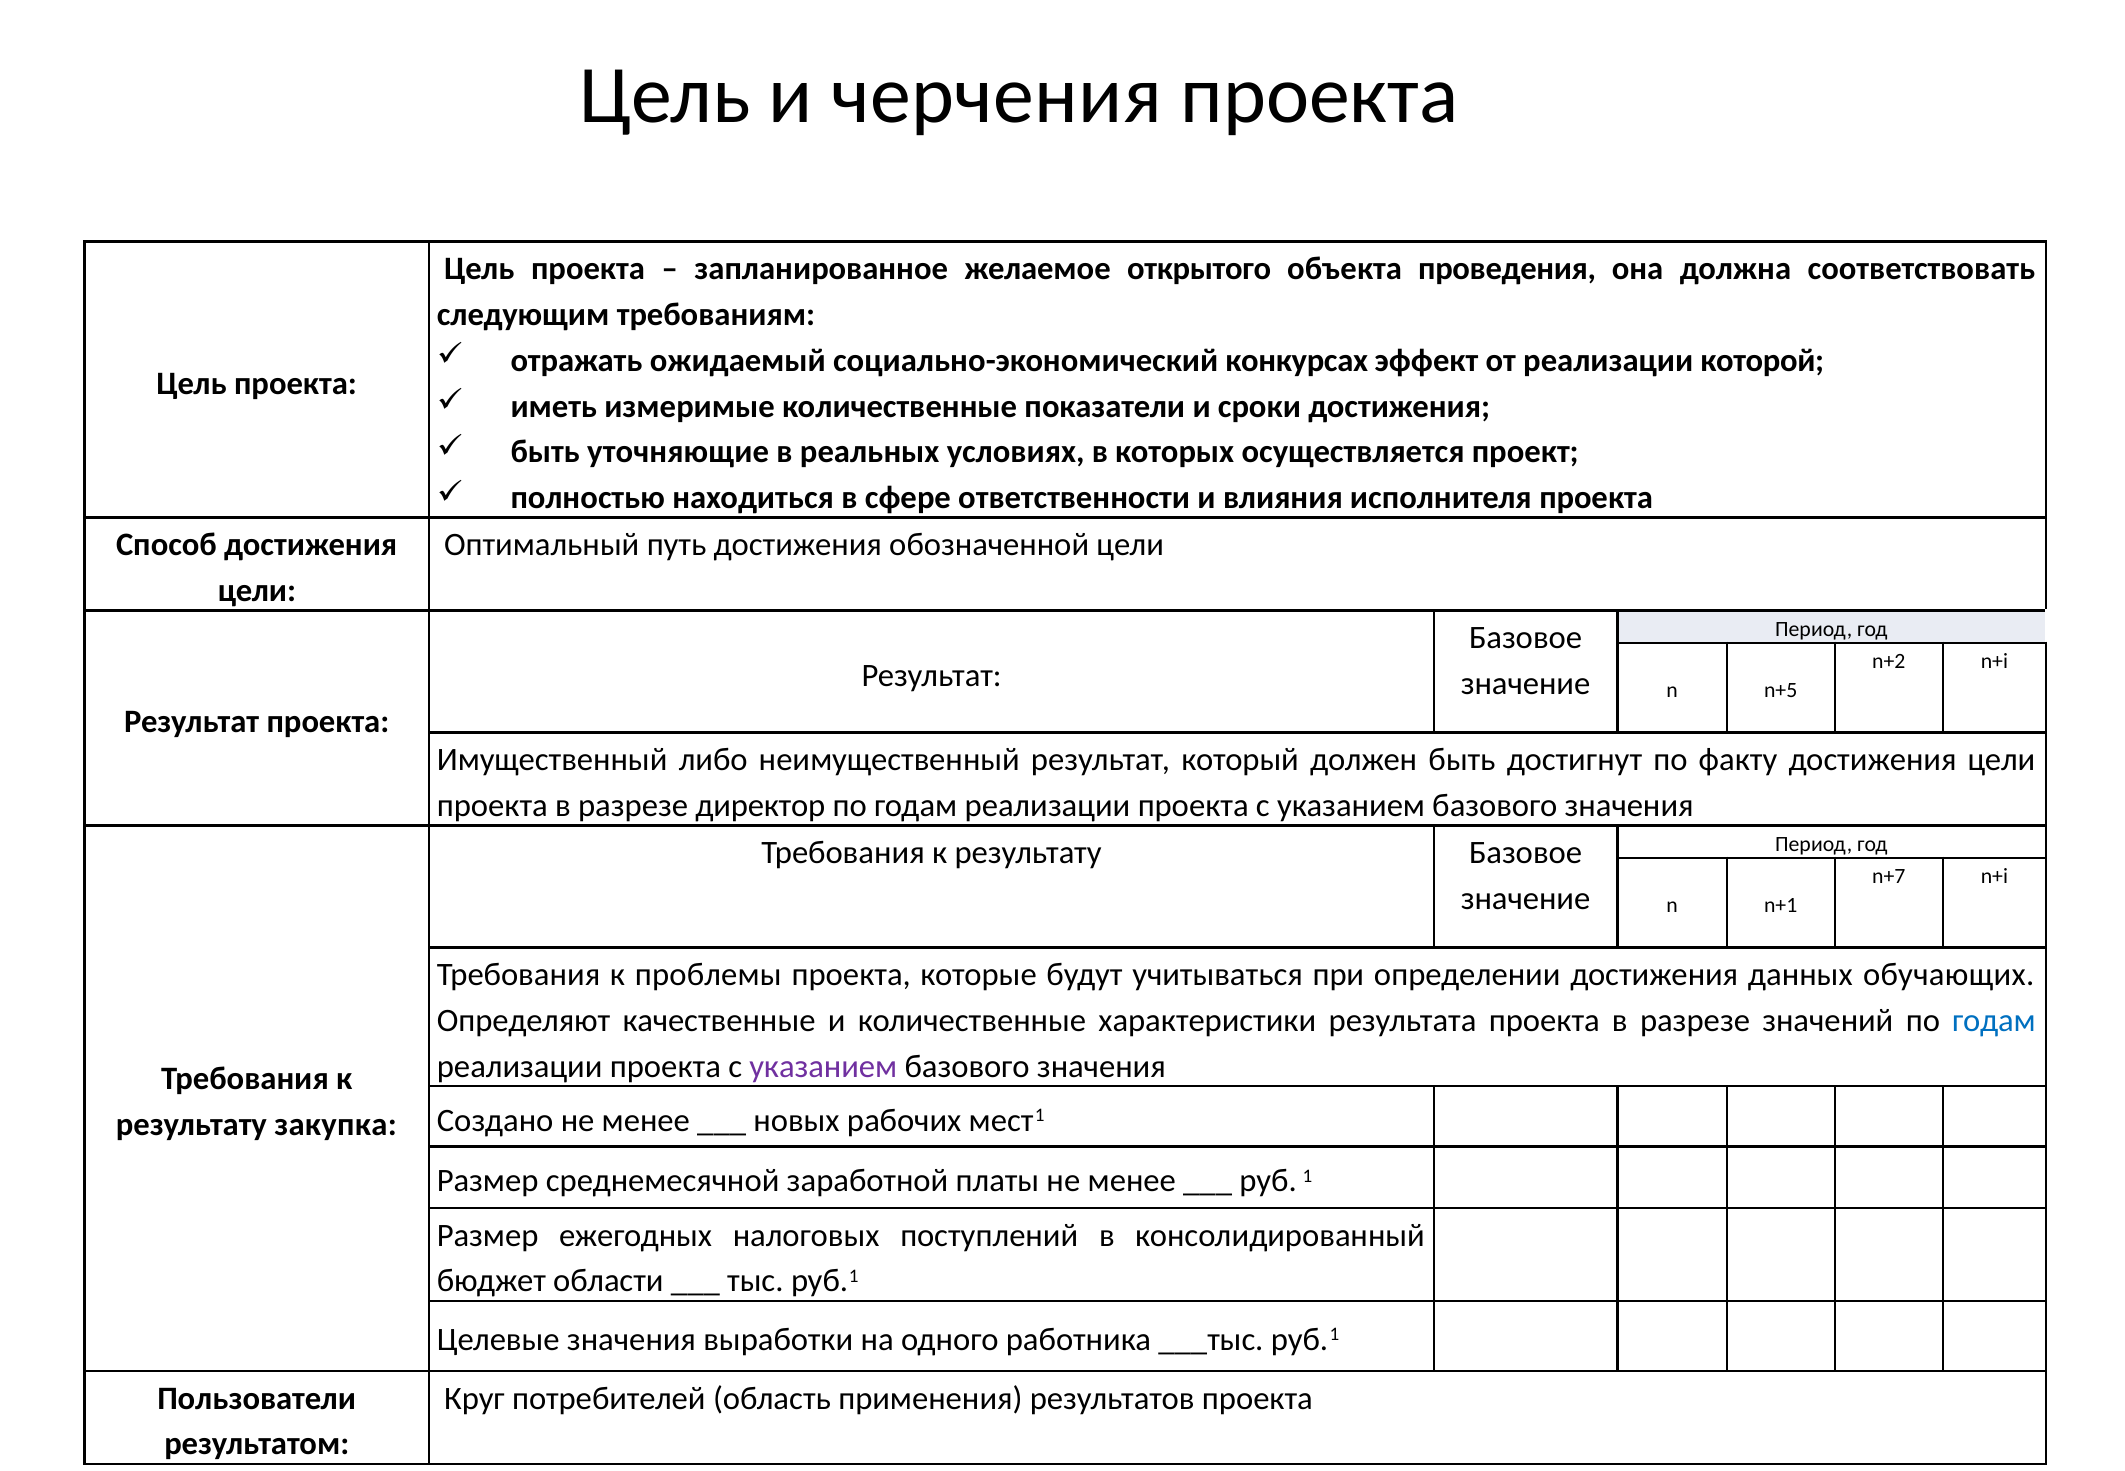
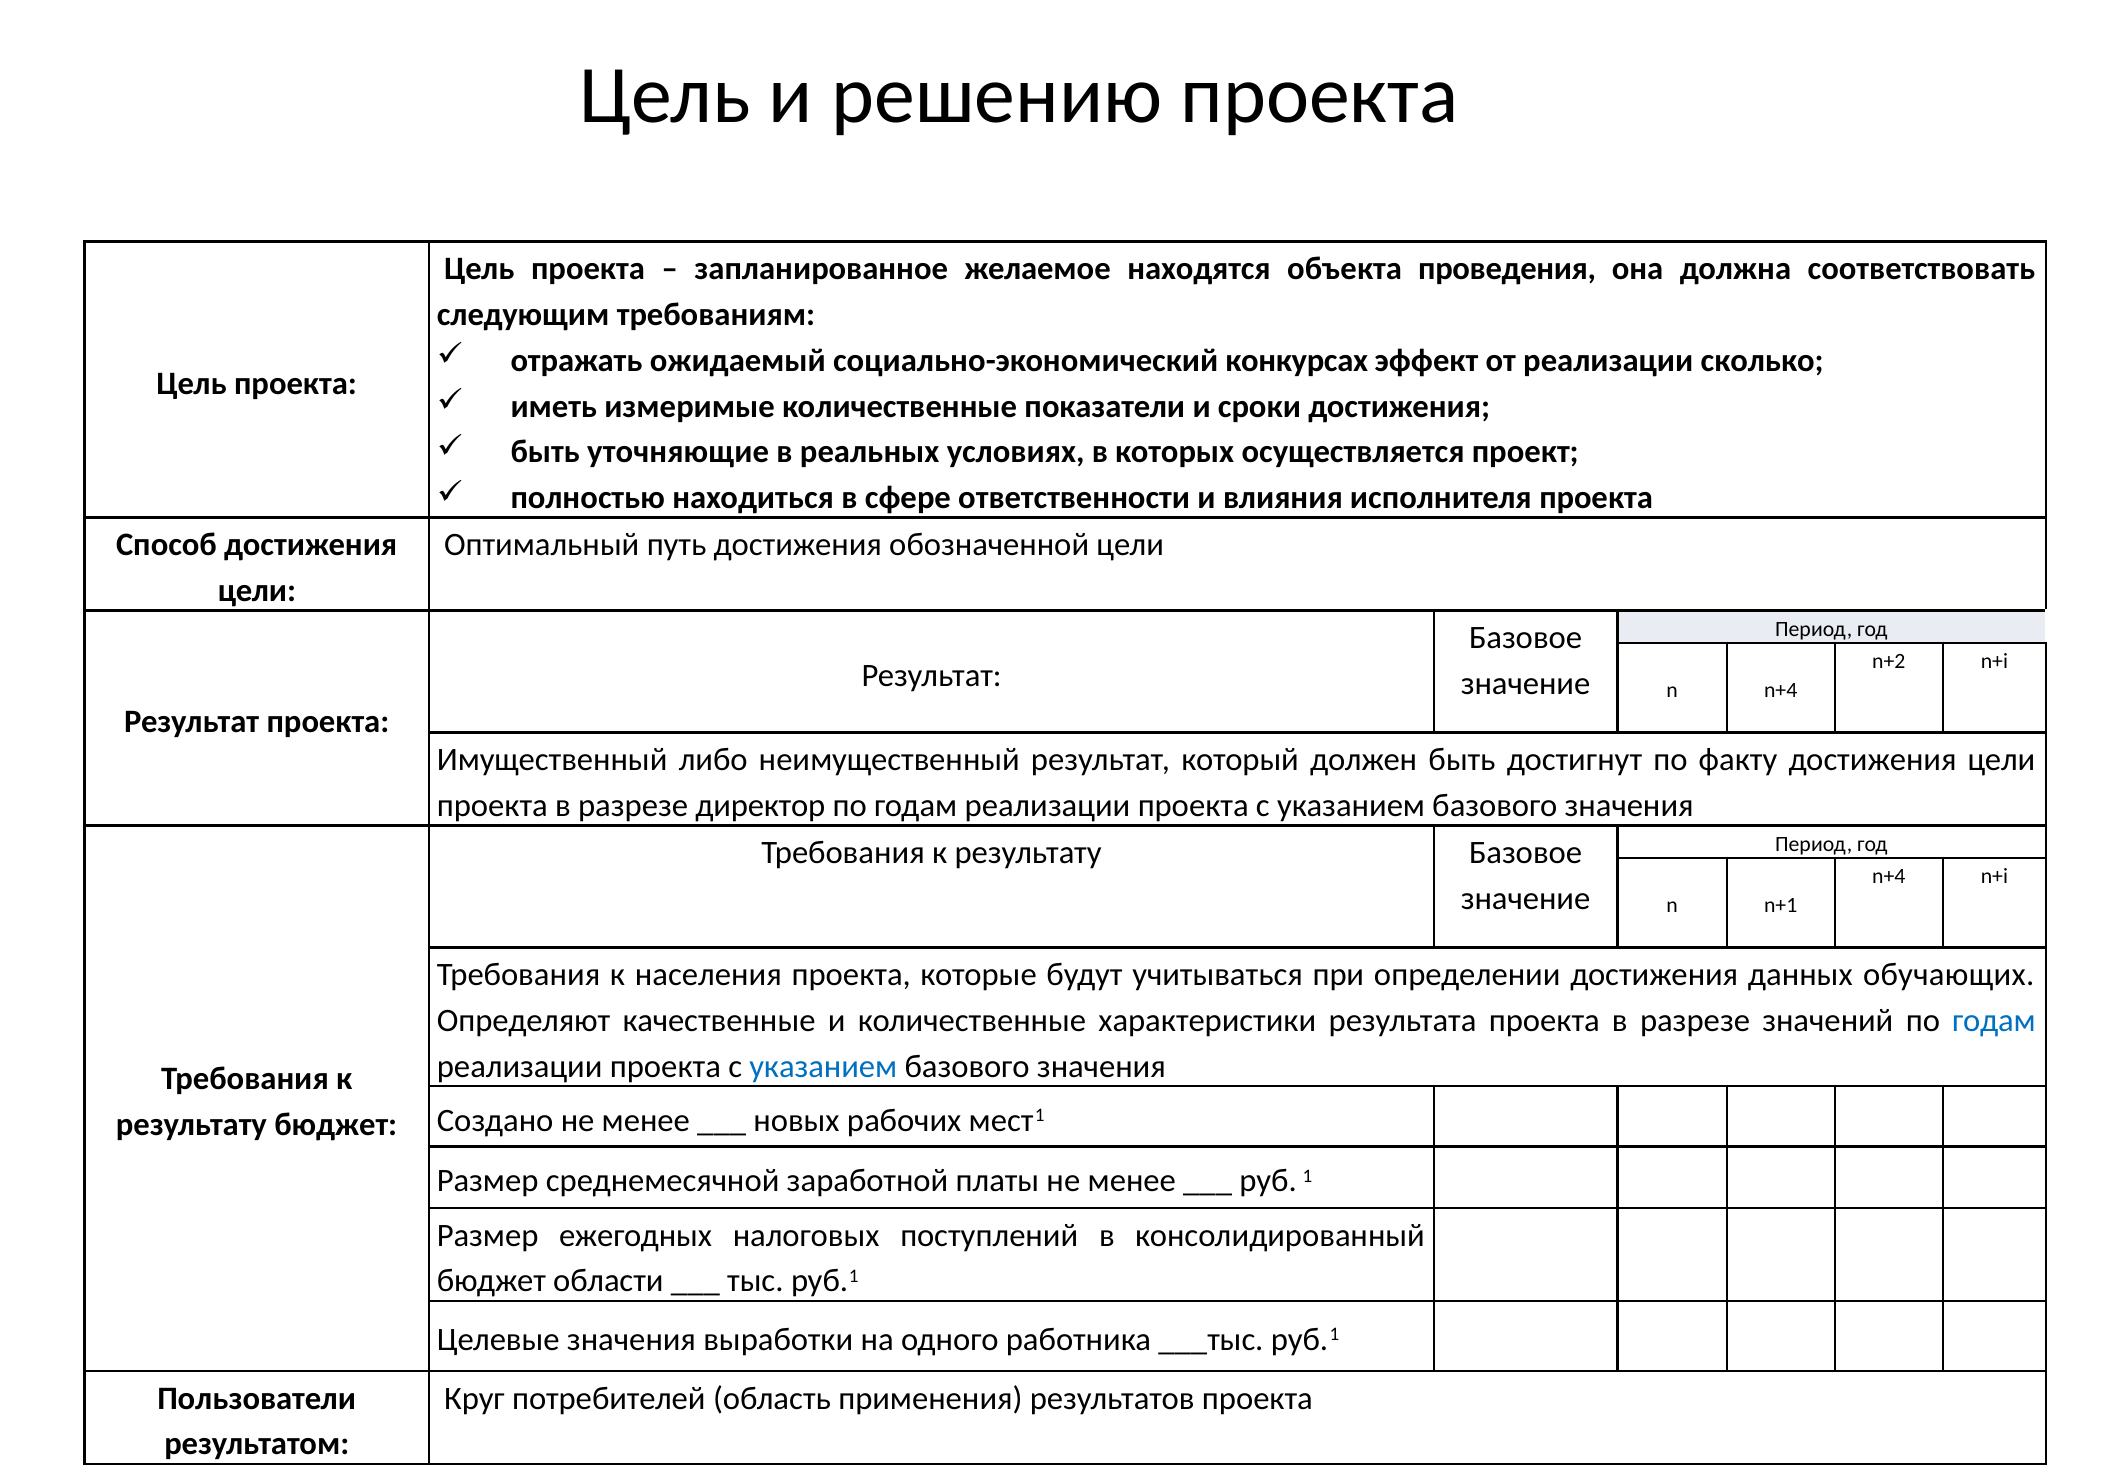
черчения: черчения -> решению (997, 96)
открытого: открытого -> находятся (1199, 269)
которой: которой -> сколько (1762, 361)
n n+5: n+5 -> n+4 (1781, 691)
n+7: n+7 -> n+4 (1889, 877)
проблемы: проблемы -> населения (708, 975)
указанием colour: purple -> blue (823, 1067)
результату закупка: закупка -> бюджет (336, 1125)
